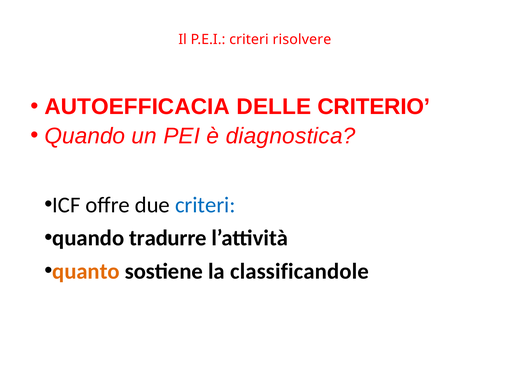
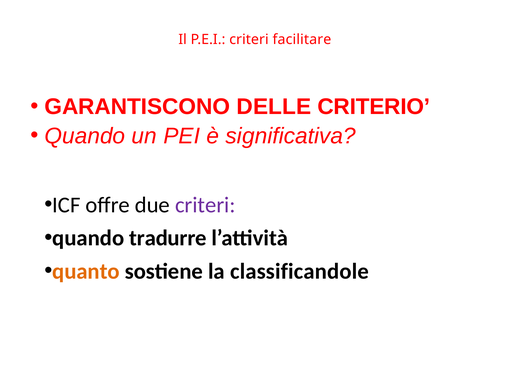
risolvere: risolvere -> facilitare (302, 40)
AUTOEFFICACIA: AUTOEFFICACIA -> GARANTISCONO (137, 107)
diagnostica: diagnostica -> significativa (291, 136)
criteri colour: blue -> purple (205, 205)
